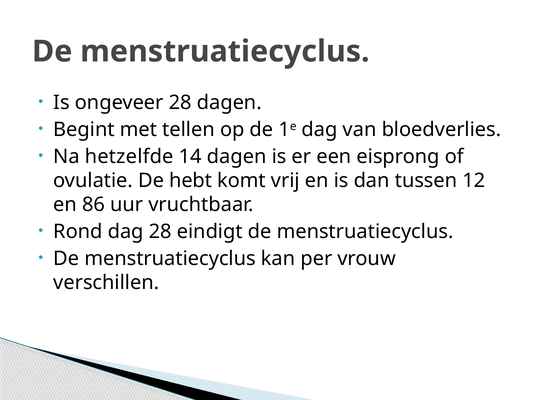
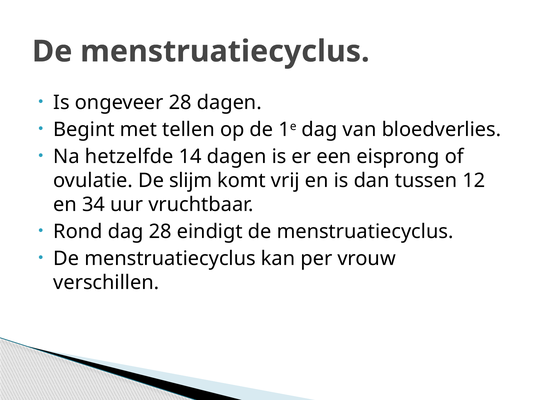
hebt: hebt -> slijm (191, 181)
86: 86 -> 34 (94, 205)
